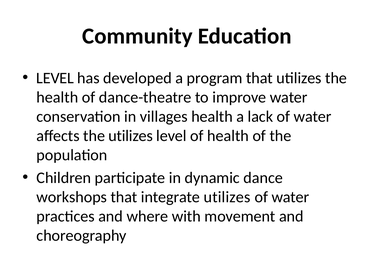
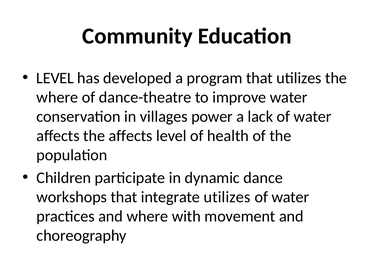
health: health -> where (57, 97)
villages health: health -> power (212, 117)
the utilizes: utilizes -> affects (131, 136)
